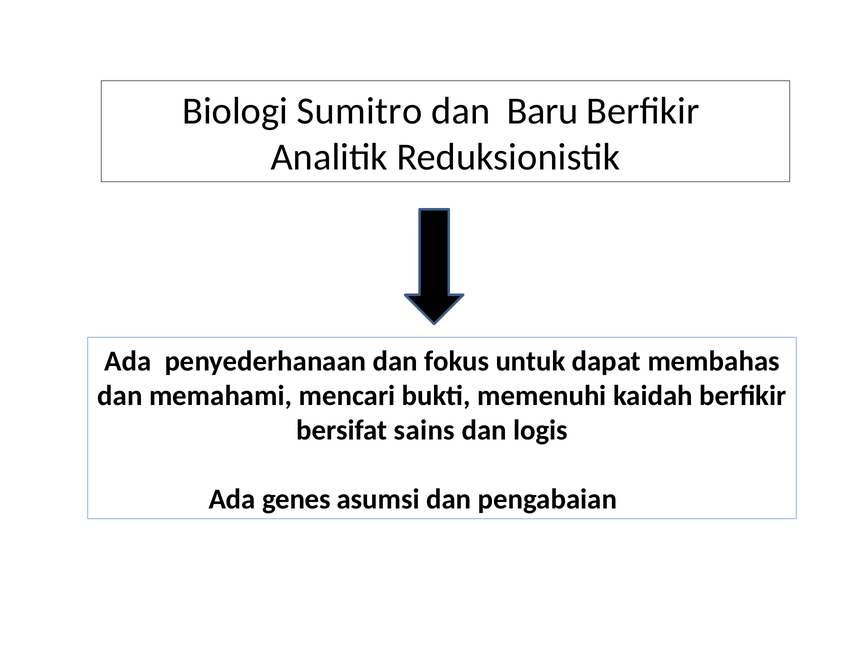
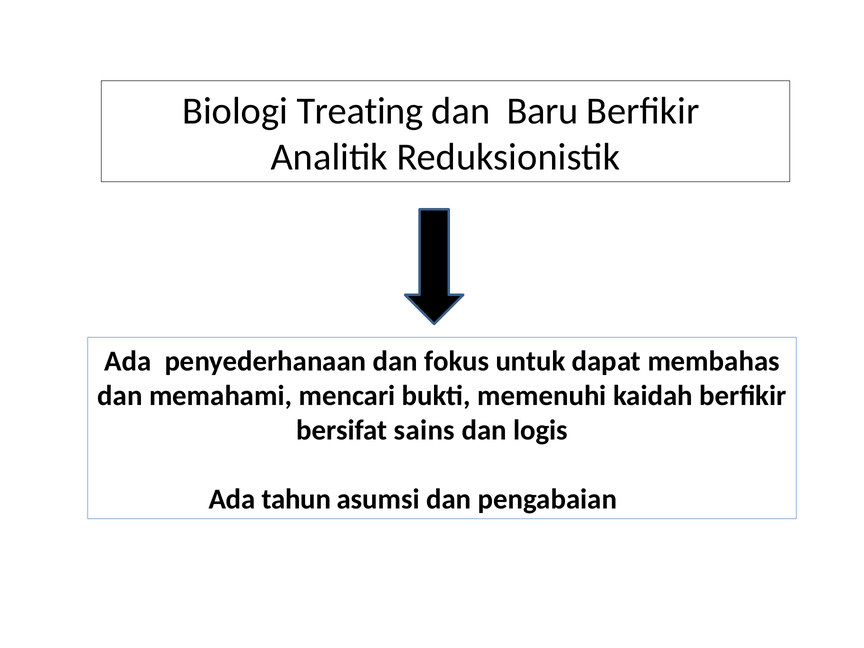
Sumitro: Sumitro -> Treating (360, 111)
genes: genes -> tahun (296, 499)
